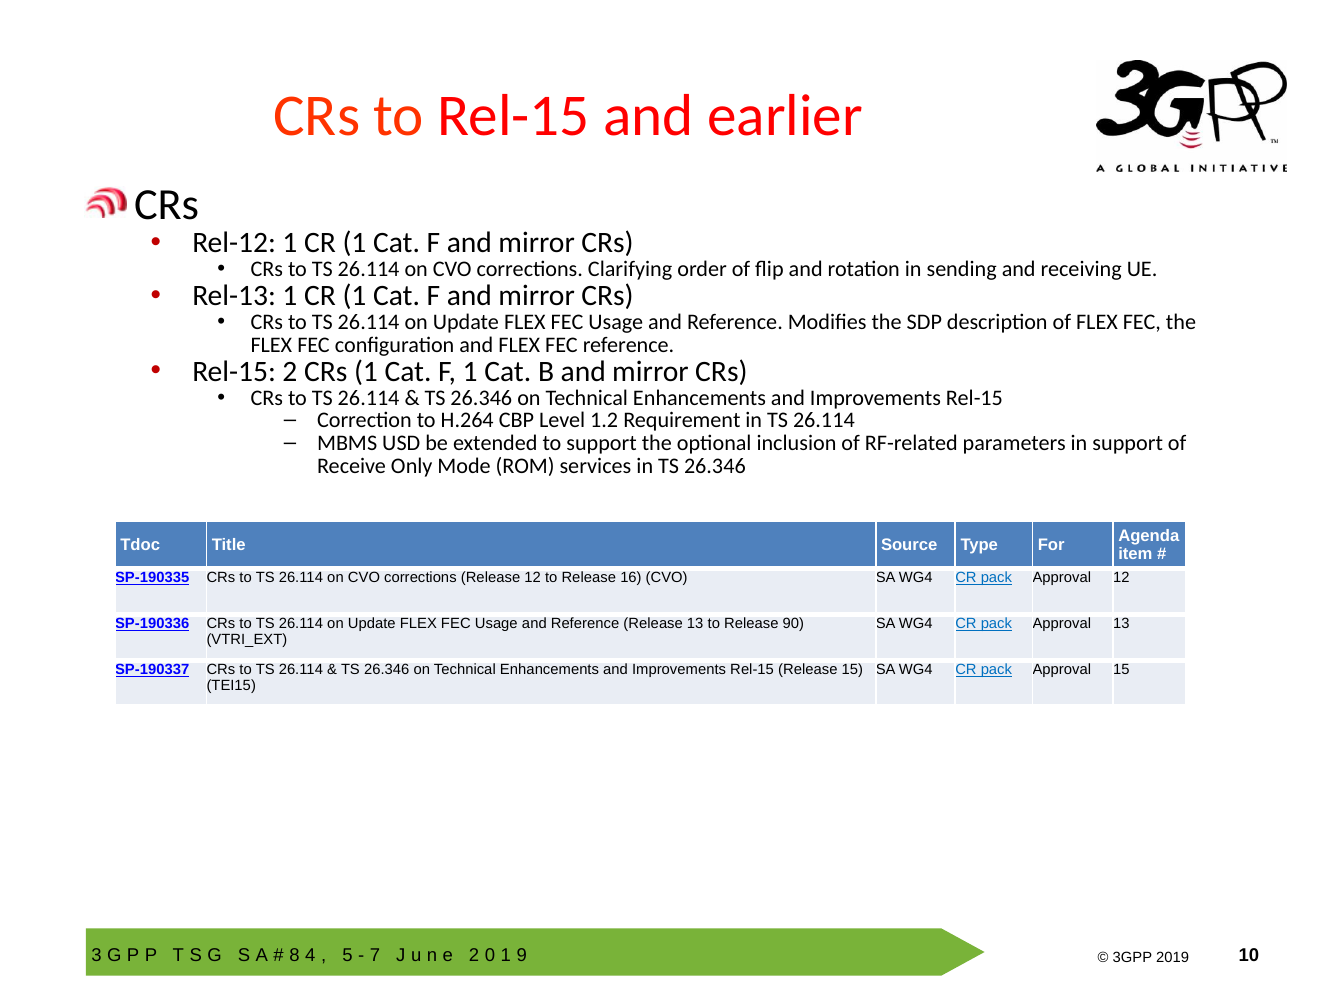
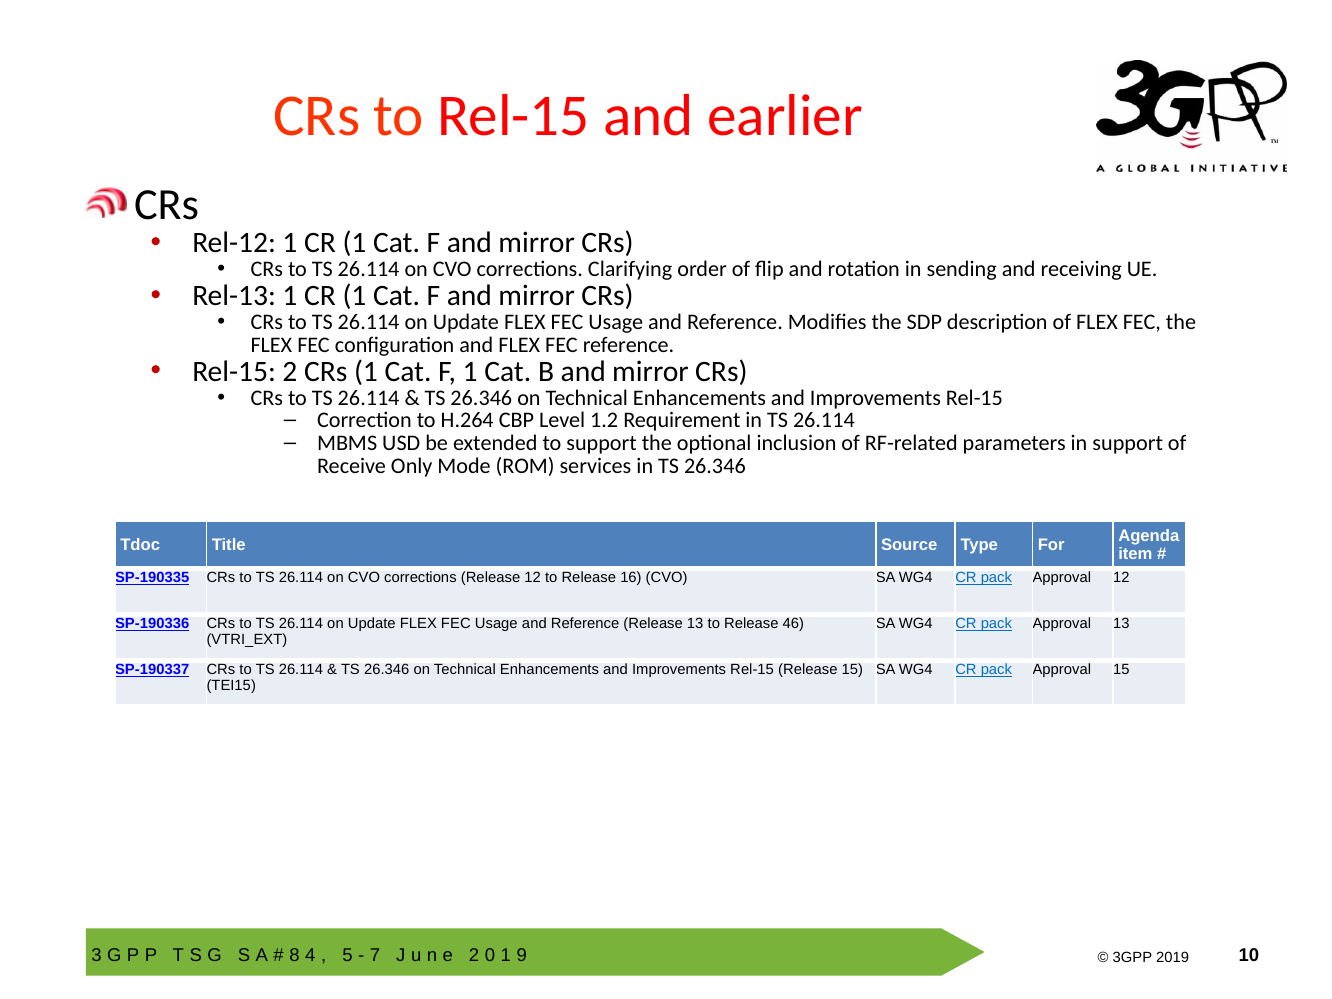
90: 90 -> 46 (793, 623)
